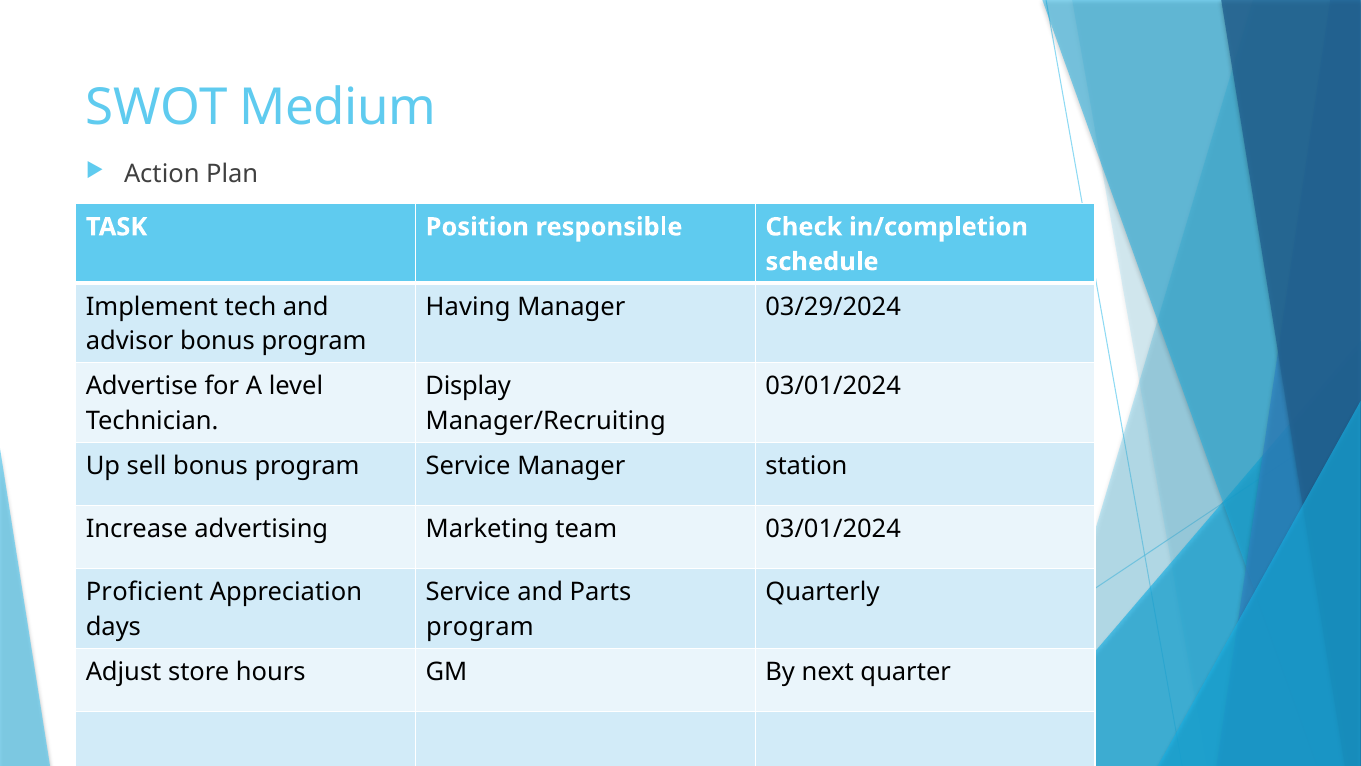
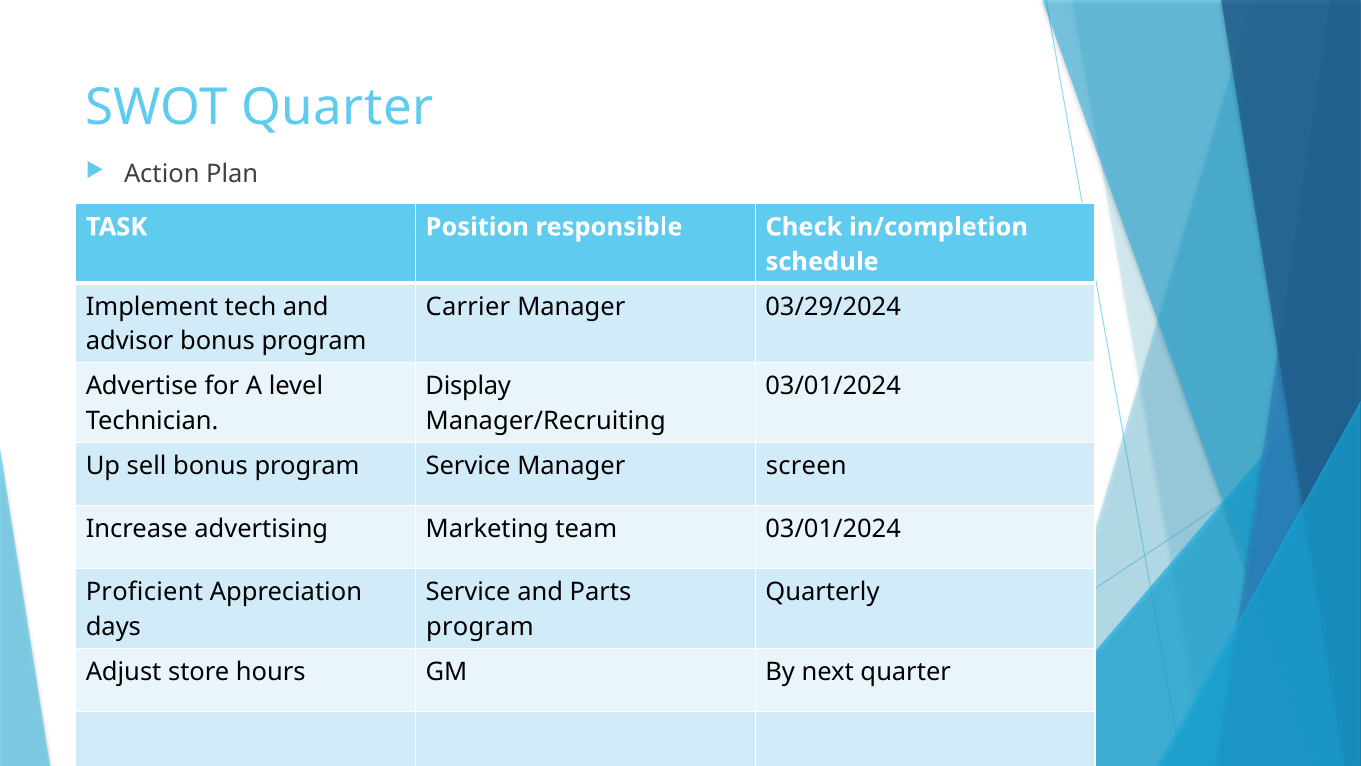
SWOT Medium: Medium -> Quarter (337, 107)
Having: Having -> Carrier (468, 307)
station: station -> screen (806, 466)
